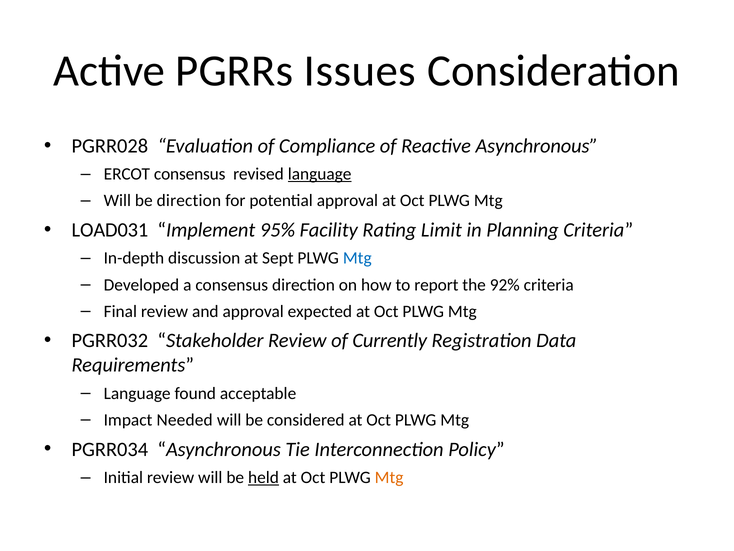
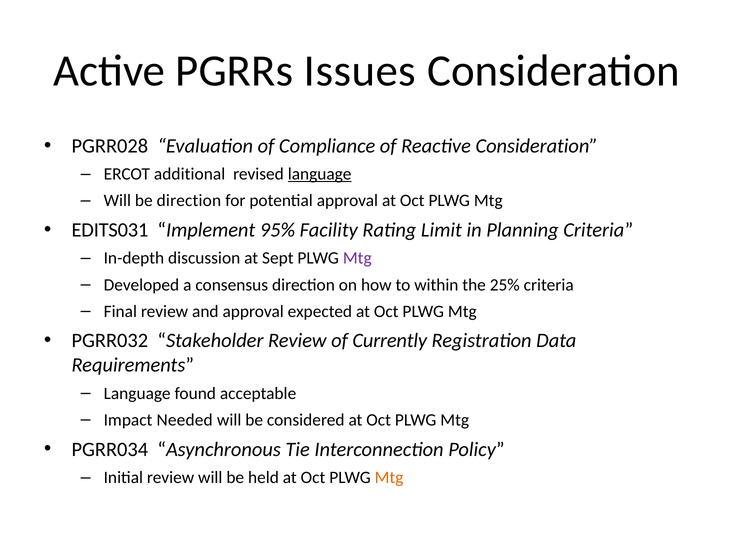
Reactive Asynchronous: Asynchronous -> Consideration (537, 146)
ERCOT consensus: consensus -> additional (190, 174)
LOAD031: LOAD031 -> EDITS031 (110, 230)
Mtg colour: blue -> purple (357, 258)
report: report -> within (436, 285)
92%: 92% -> 25% (505, 285)
held underline: present -> none (263, 477)
